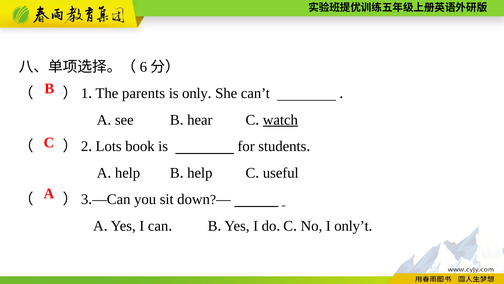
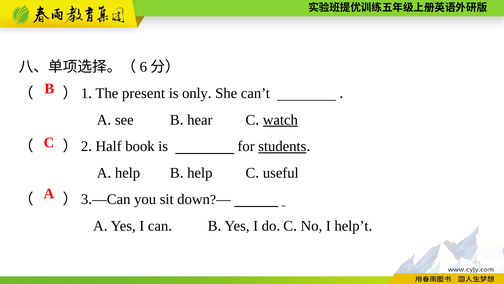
parents: parents -> present (144, 93)
Lots: Lots -> Half (109, 146)
students underline: none -> present (282, 146)
only’t: only’t -> help’t (351, 226)
